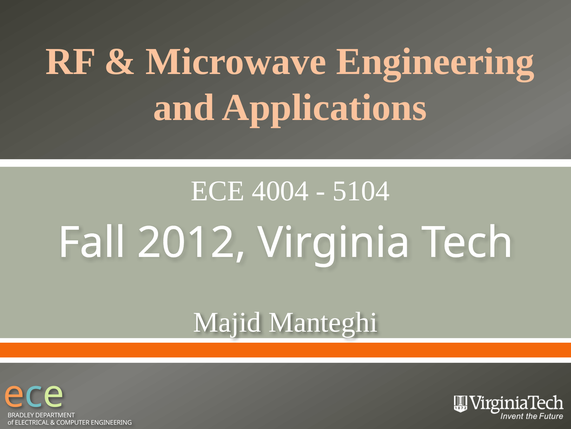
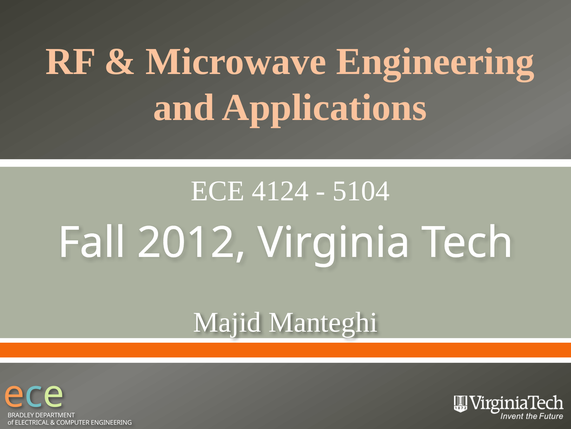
4004: 4004 -> 4124 (280, 191)
